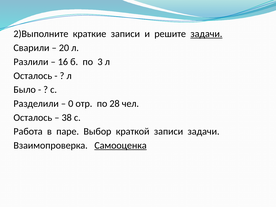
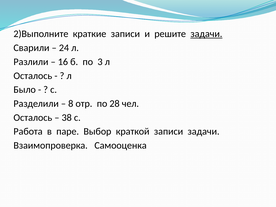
20: 20 -> 24 (64, 48)
0: 0 -> 8 (71, 104)
Самооценка underline: present -> none (121, 145)
